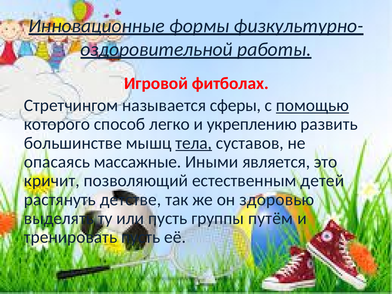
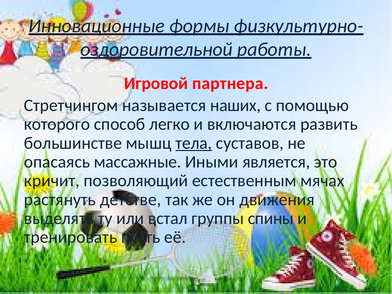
фитболах: фитболах -> партнера (230, 83)
сферы: сферы -> наших (236, 105)
помощью underline: present -> none (312, 105)
укреплению: укреплению -> включаются (252, 124)
детей: детей -> мячах (322, 181)
здоровью: здоровью -> движения (277, 200)
или пусть: пусть -> встал (168, 218)
путём: путём -> спины (271, 218)
